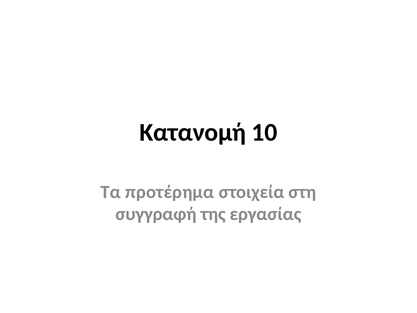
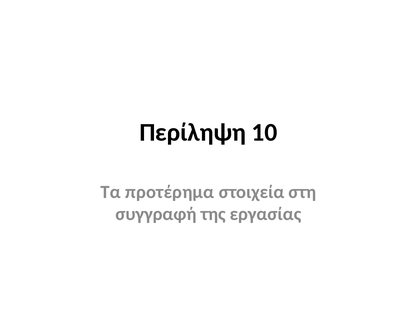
Κατανομή: Κατανομή -> Περίληψη (193, 132)
